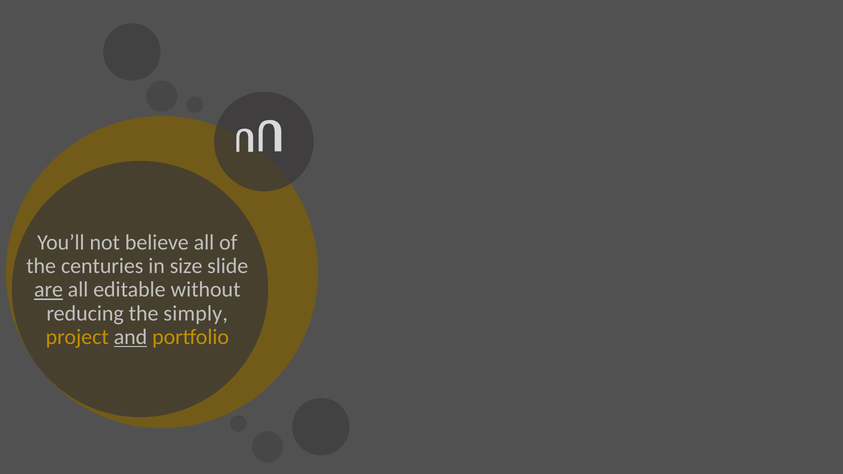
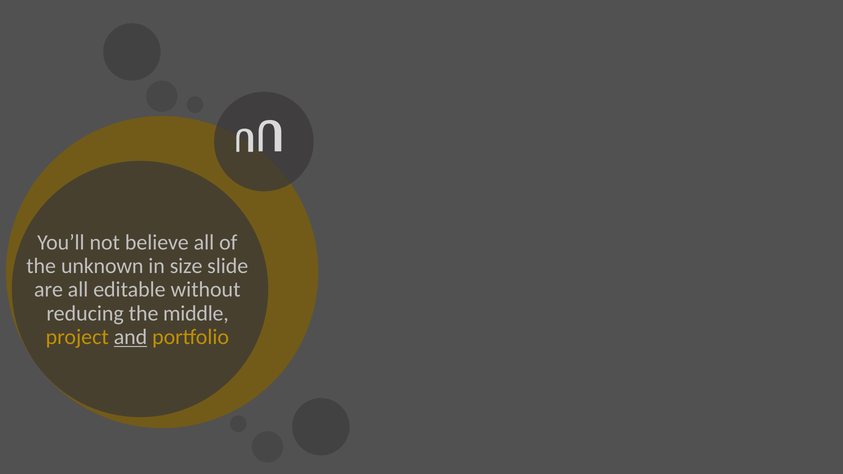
centuries: centuries -> unknown (102, 266)
are underline: present -> none (49, 290)
simply: simply -> middle (196, 314)
